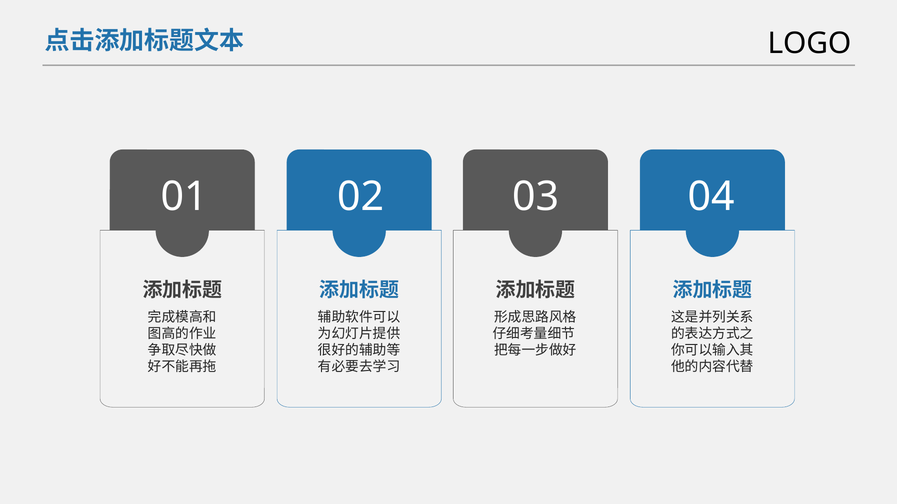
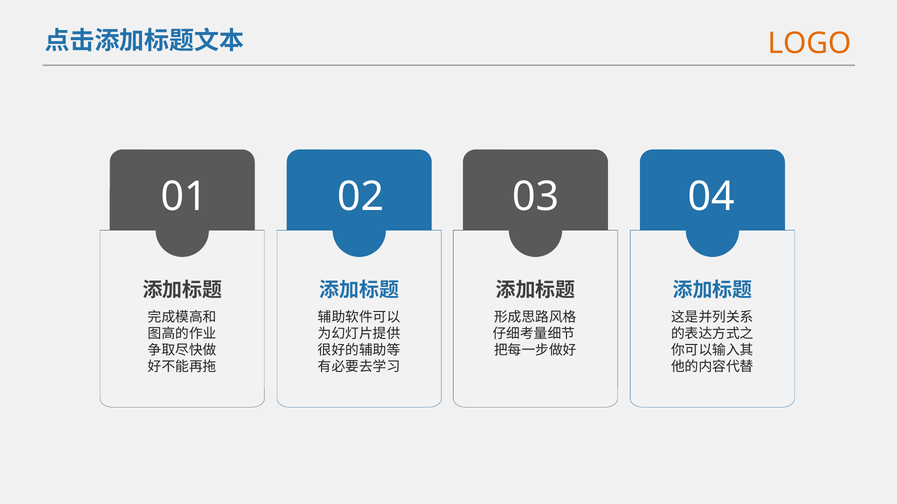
LOGO colour: black -> orange (809, 44)
